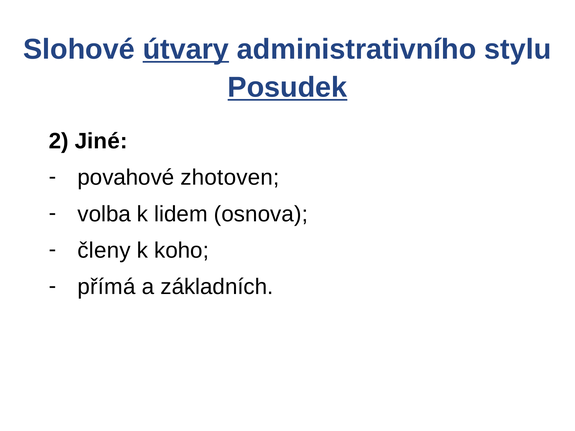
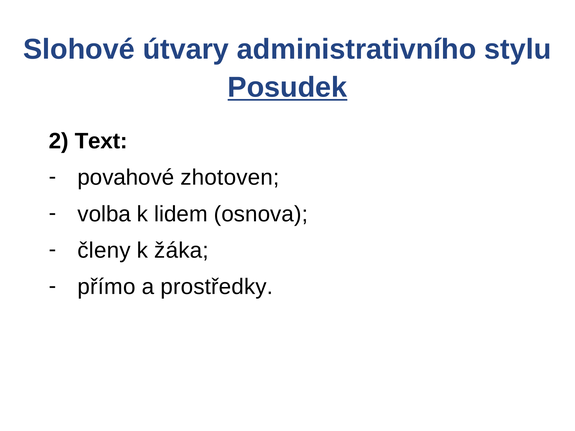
útvary underline: present -> none (186, 49)
Jiné: Jiné -> Text (101, 141)
koho: koho -> žáka (181, 251)
přímá: přímá -> přímo (107, 287)
základních: základních -> prostředky (217, 287)
